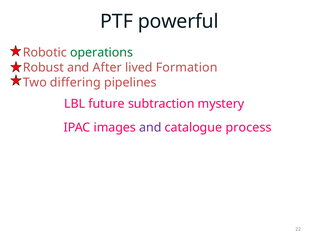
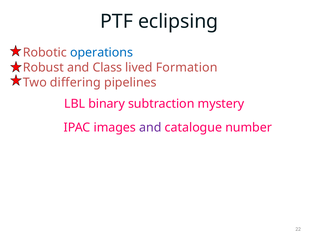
powerful: powerful -> eclipsing (178, 21)
operations colour: green -> blue (102, 53)
After: After -> Class (107, 68)
future: future -> binary (107, 104)
process: process -> number (249, 127)
